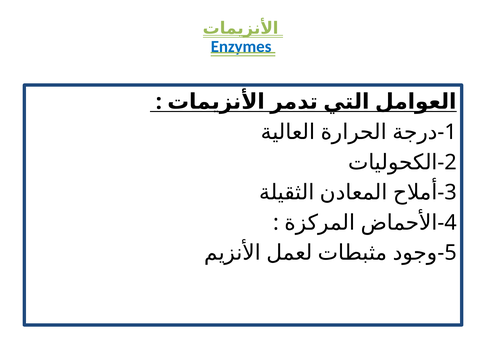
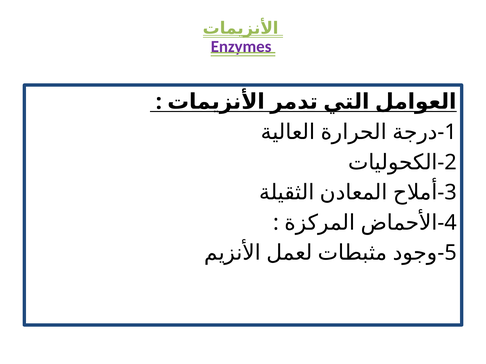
Enzymes colour: blue -> purple (241, 47)
